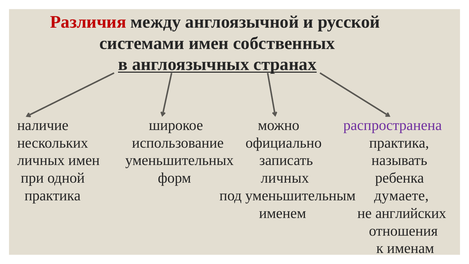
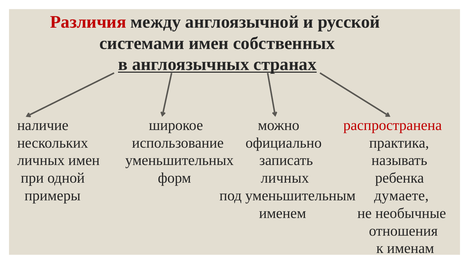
распространена colour: purple -> red (393, 125)
практика: практика -> примеры (53, 196)
английских: английских -> необычные (411, 213)
